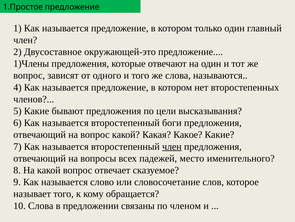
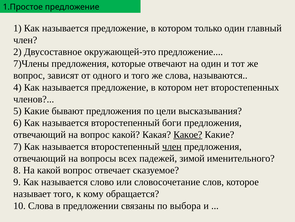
1)Члены: 1)Члены -> 7)Члены (31, 63)
Какое underline: none -> present (188, 134)
место: место -> зимой (192, 158)
членом: членом -> выбора (185, 205)
